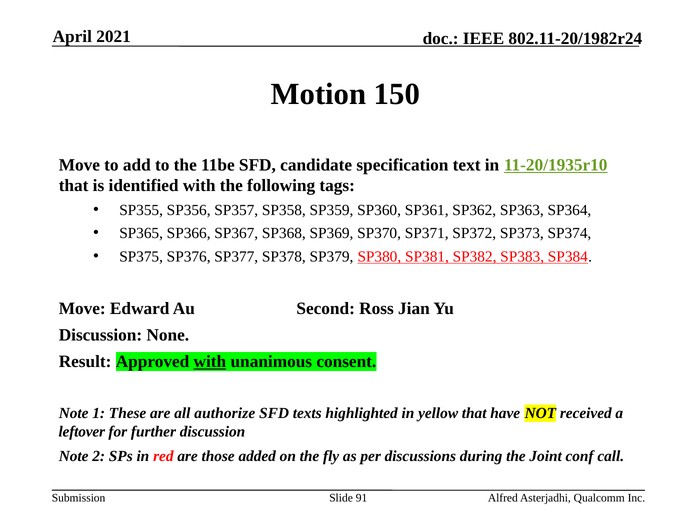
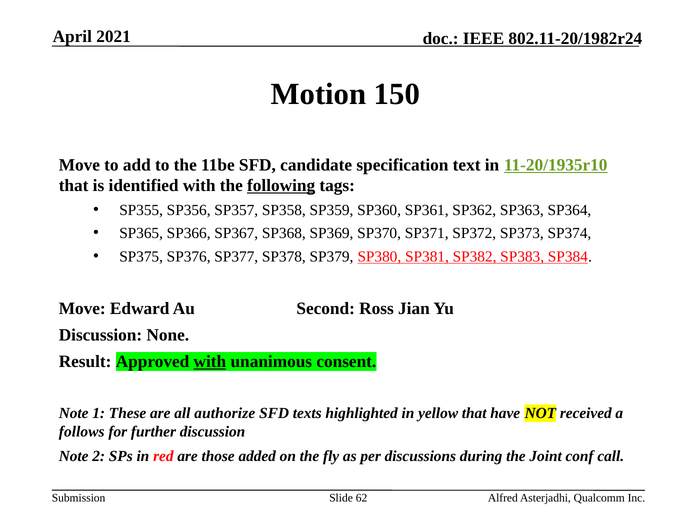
following underline: none -> present (281, 185)
leftover: leftover -> follows (82, 431)
91: 91 -> 62 (362, 497)
